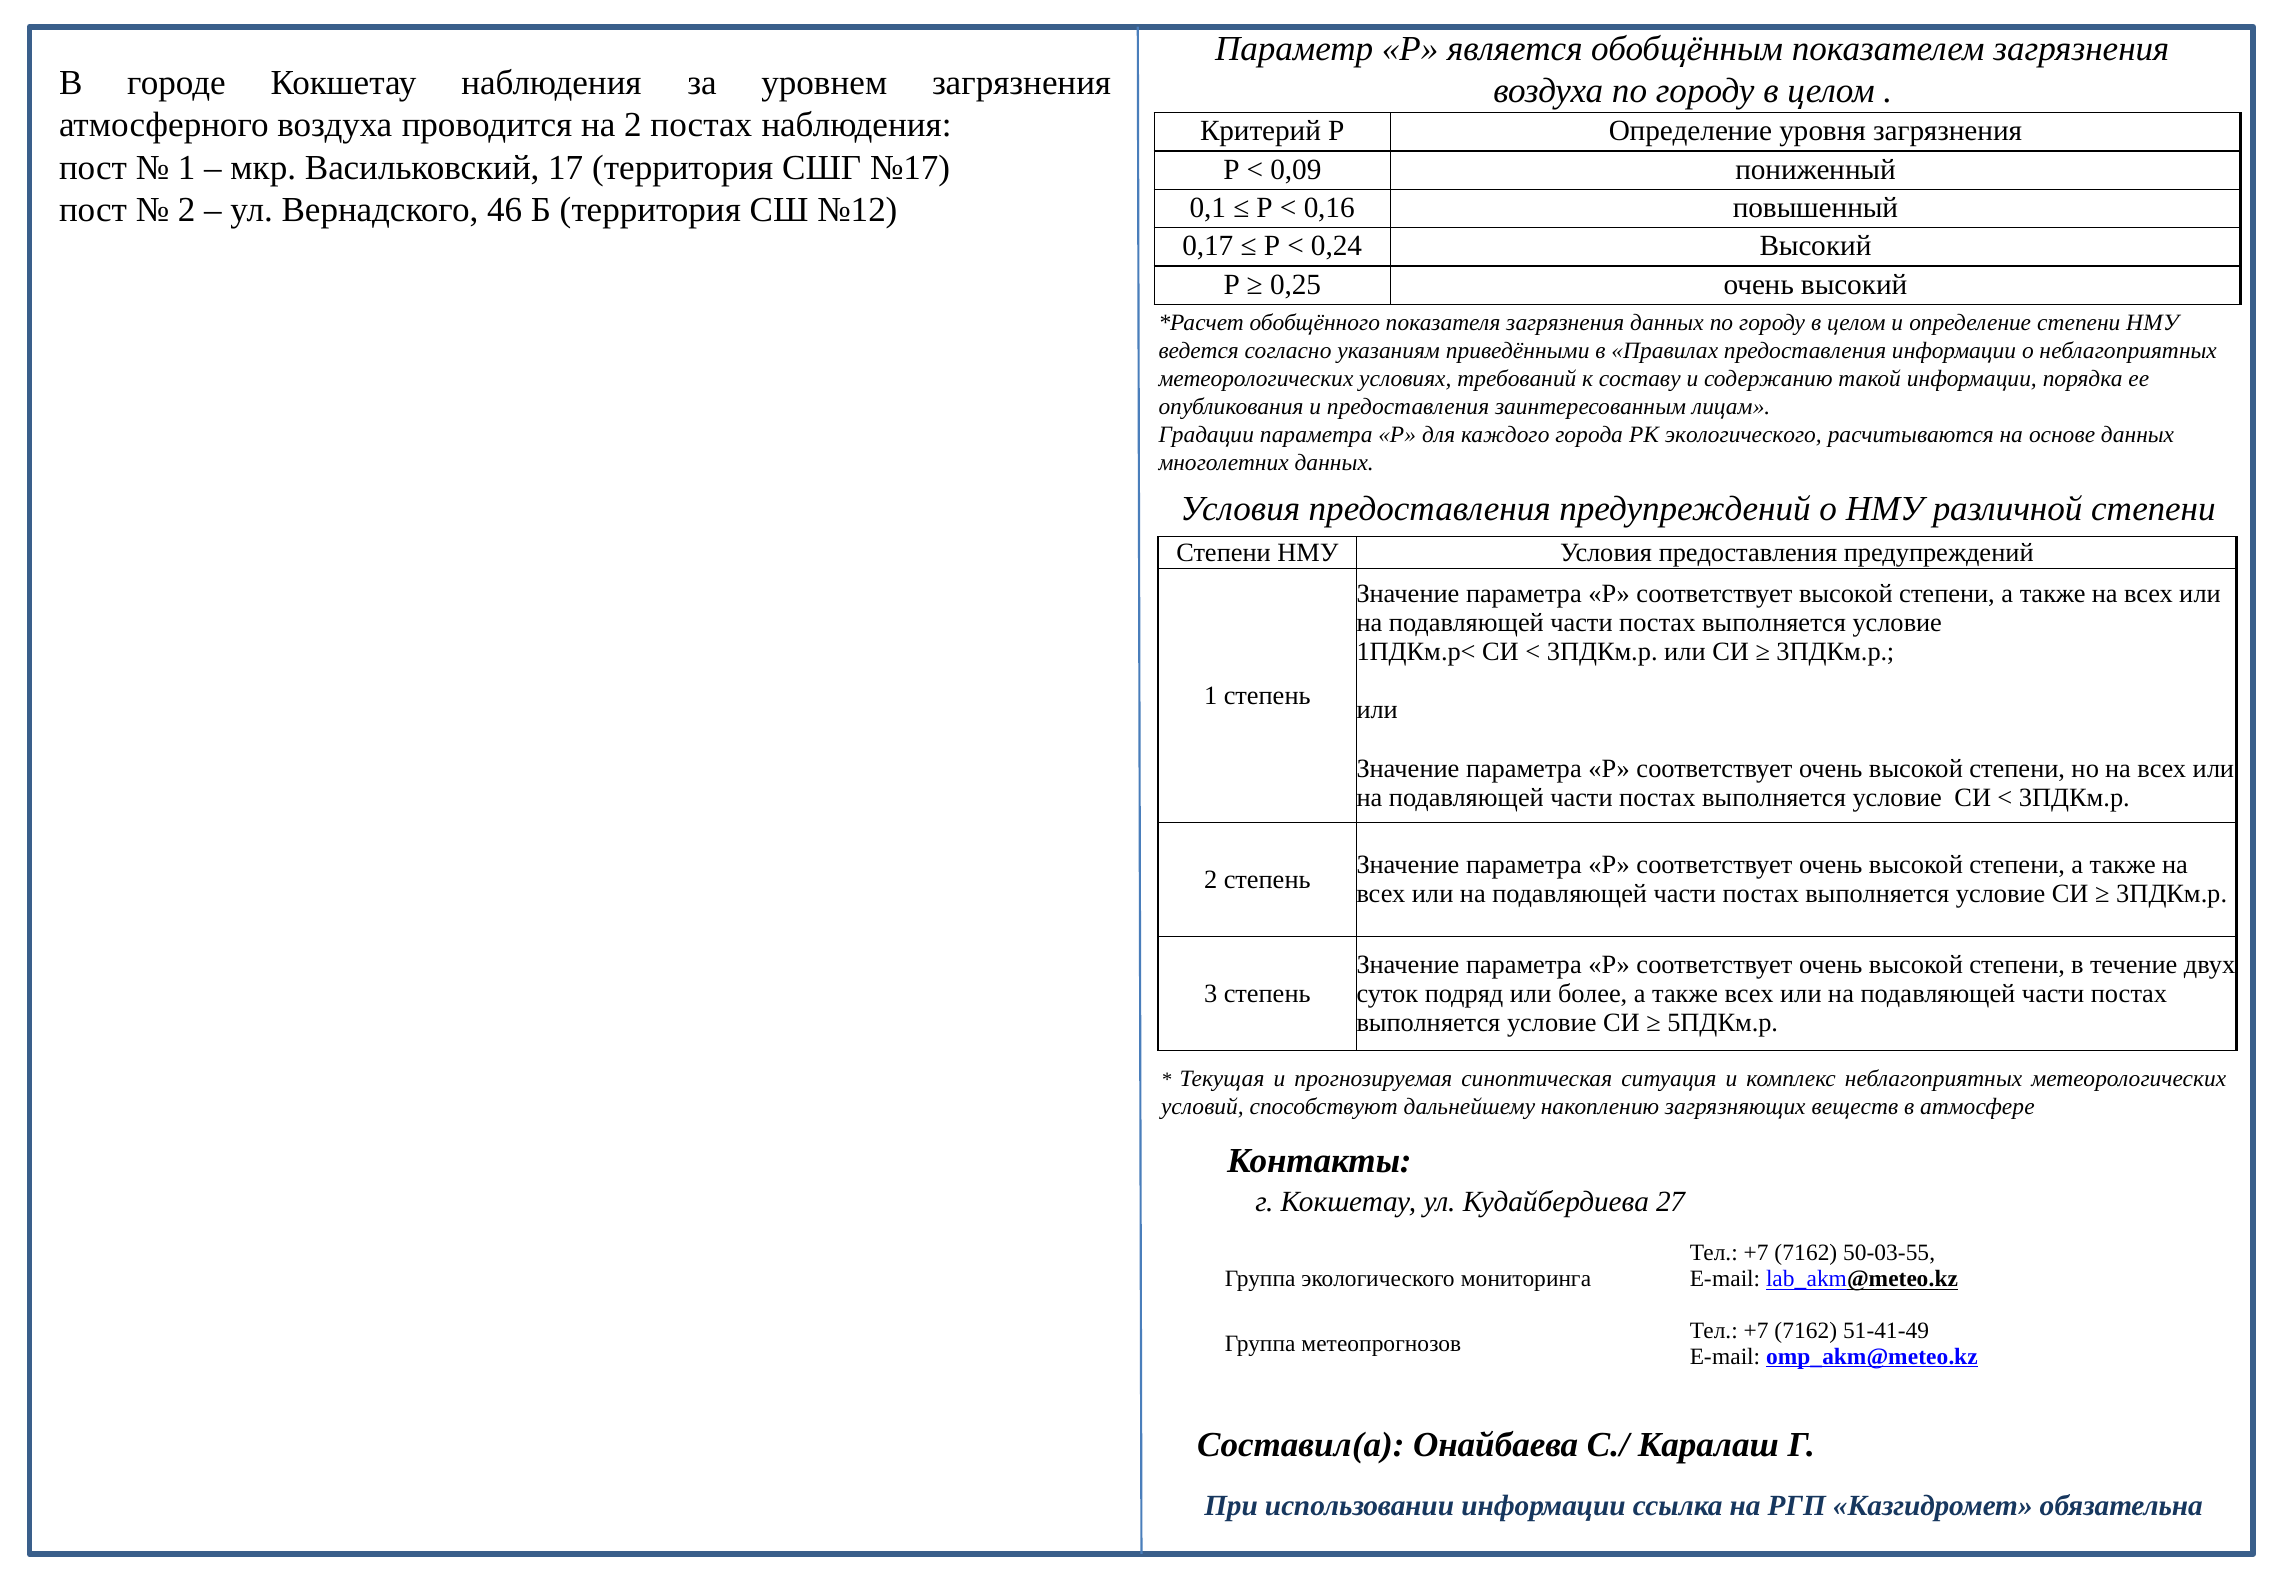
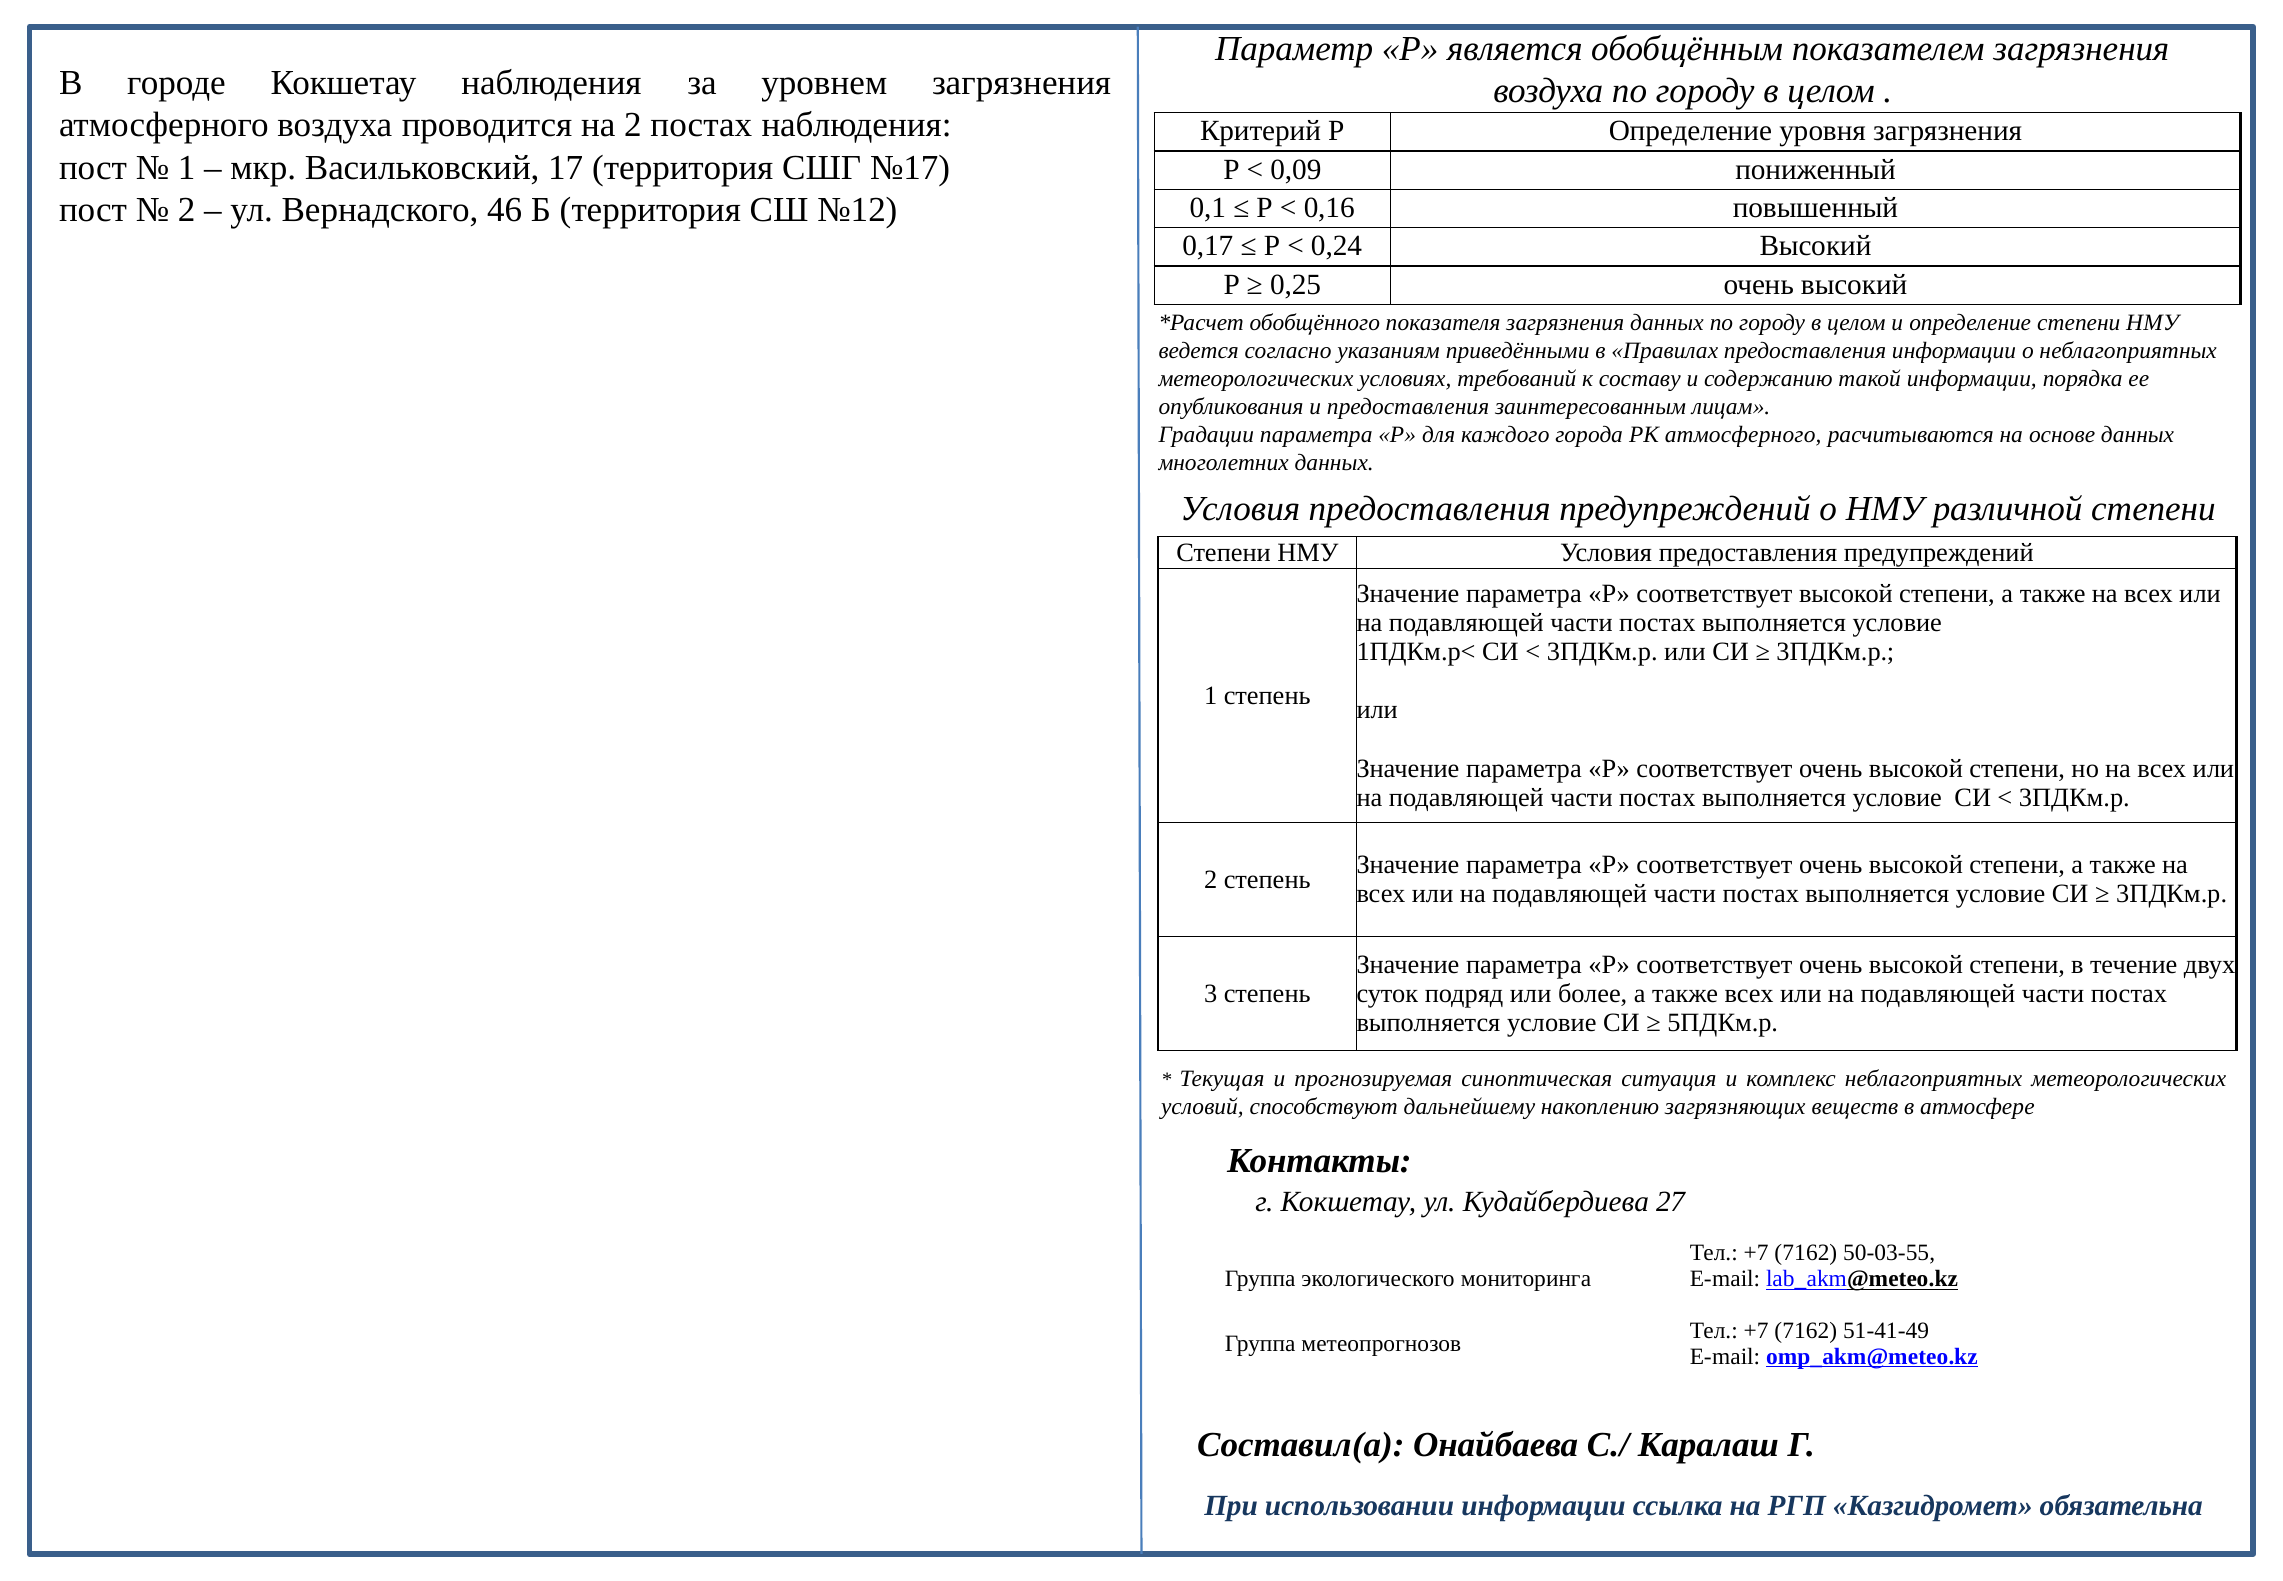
РК экологического: экологического -> атмосферного (1743, 435)
